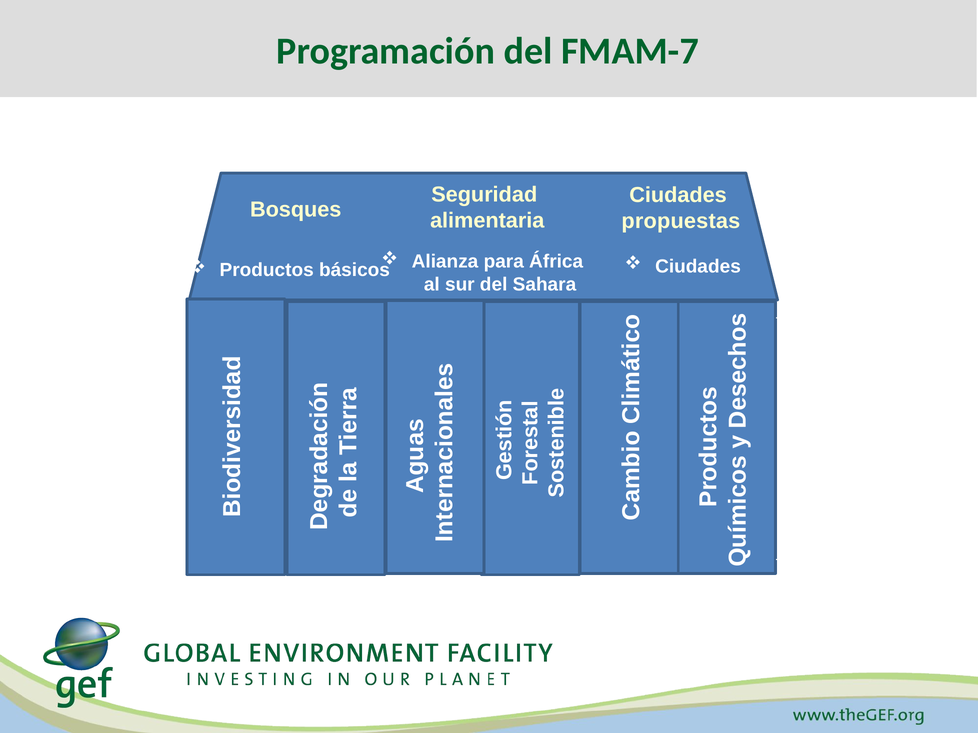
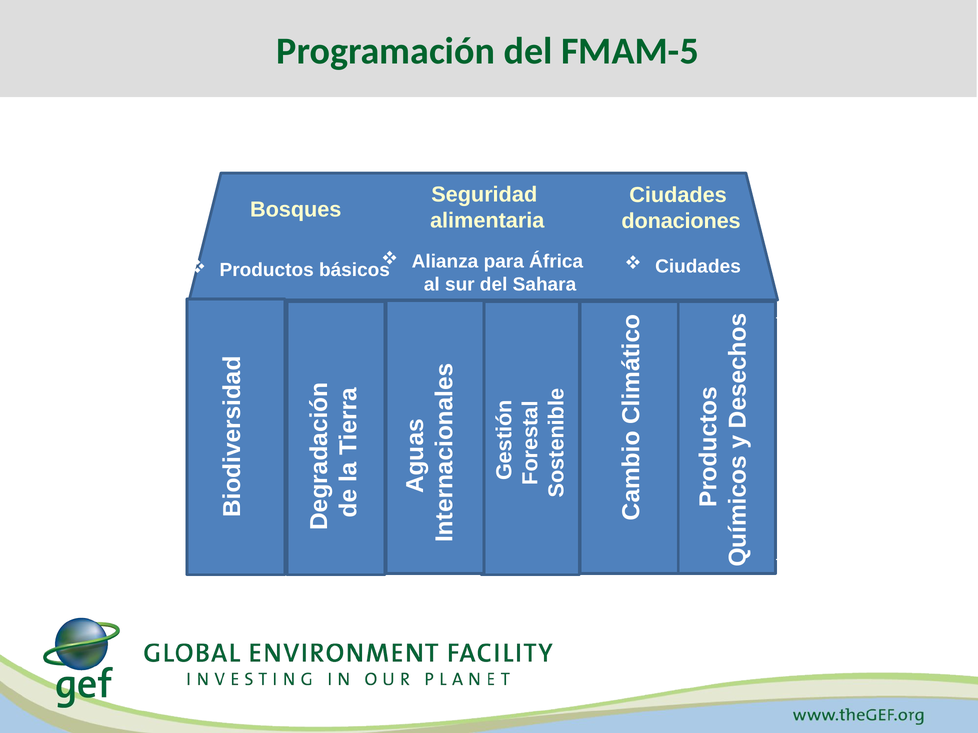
FMAM-7: FMAM-7 -> FMAM-5 (630, 51)
propuestas: propuestas -> donaciones (681, 221)
